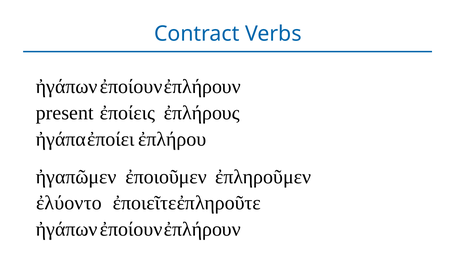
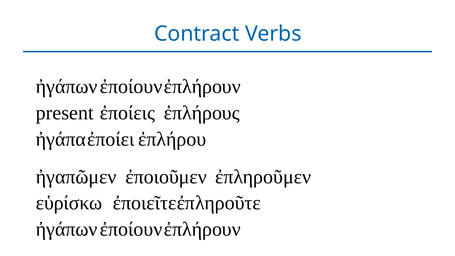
ἐλύοντο: ἐλύοντο -> εὑρίσκω (69, 203)
